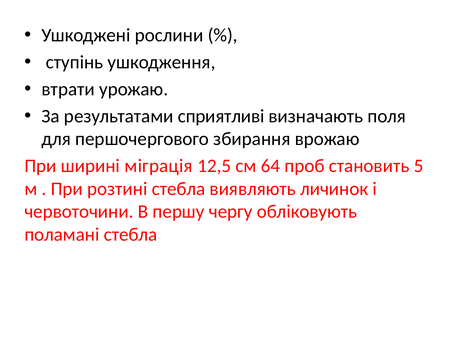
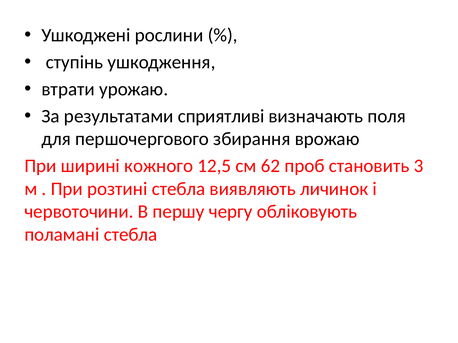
міграція: міграція -> кожного (159, 166)
64: 64 -> 62 (270, 166)
5: 5 -> 3 (419, 166)
